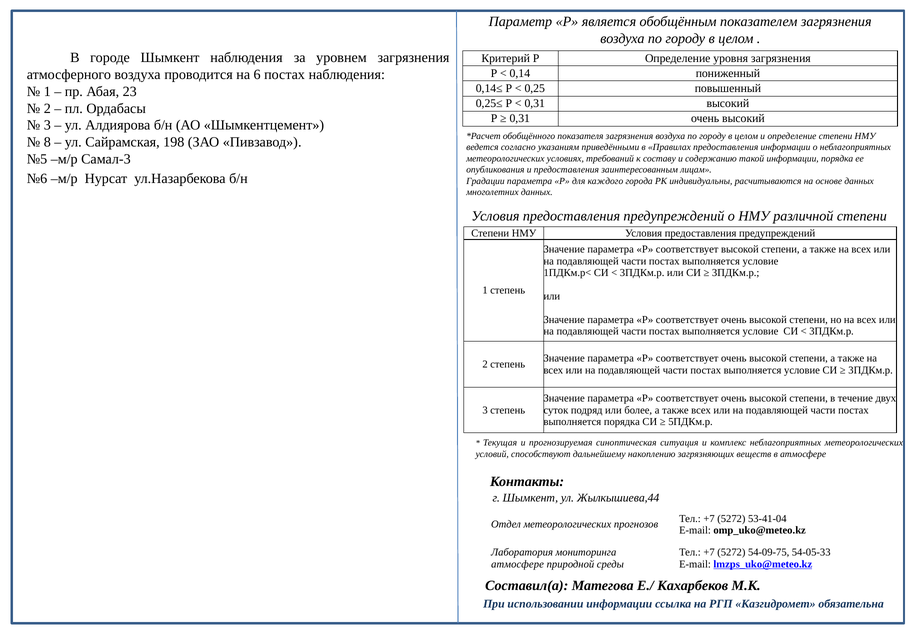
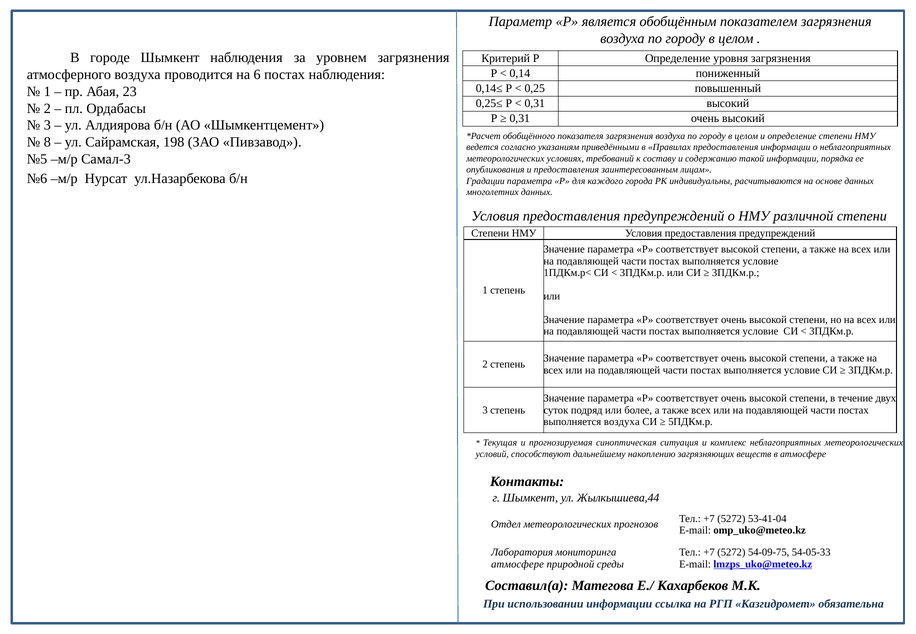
выполняется порядка: порядка -> воздуха (622, 422)
